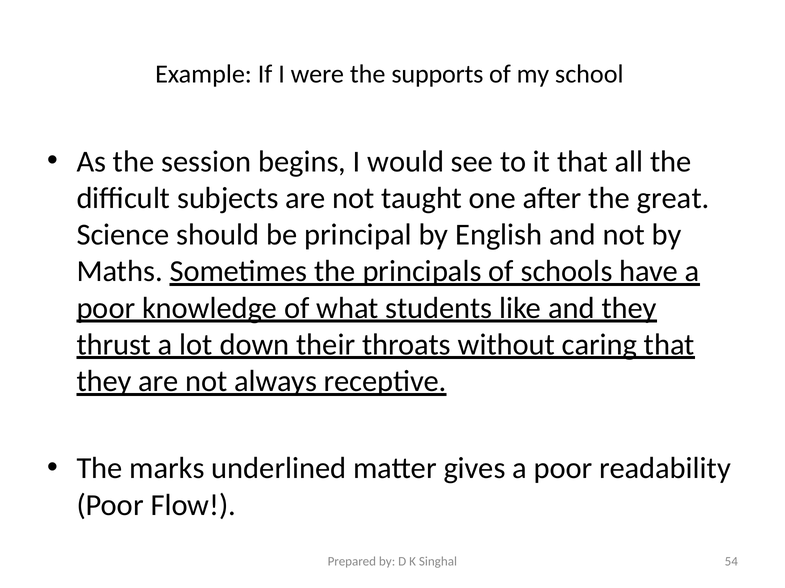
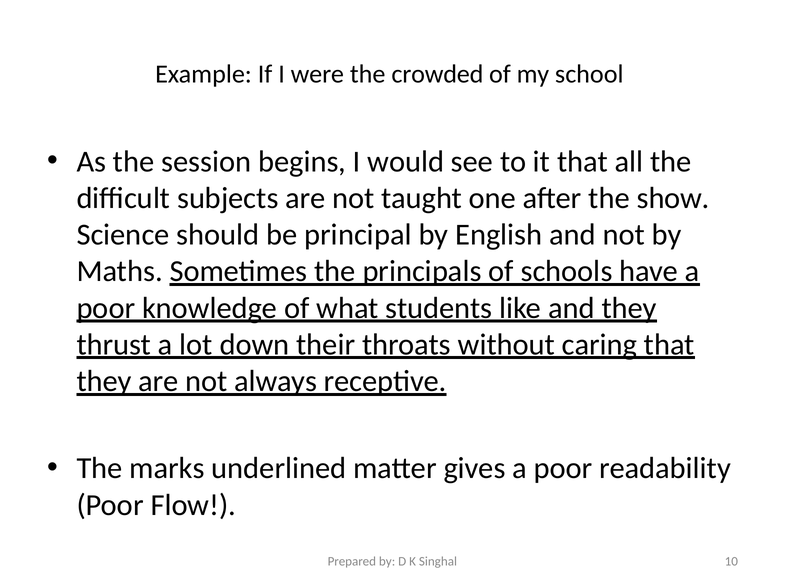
supports: supports -> crowded (437, 74)
great: great -> show (673, 198)
54: 54 -> 10 (731, 562)
